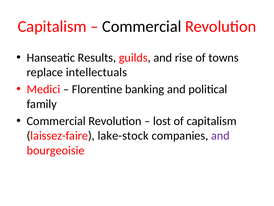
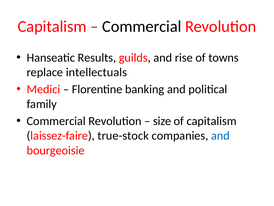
lost: lost -> size (162, 121)
lake-stock: lake-stock -> true-stock (123, 135)
and colour: purple -> blue (220, 135)
